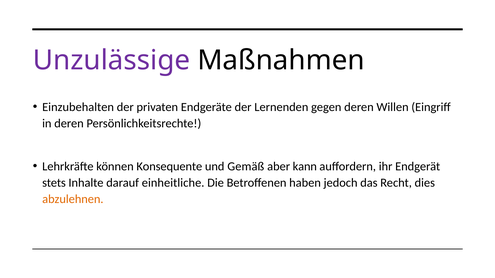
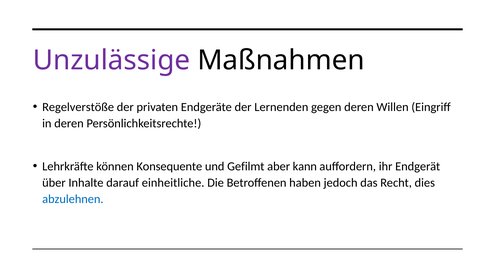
Einzubehalten: Einzubehalten -> Regelverstöße (78, 107)
Gemäß: Gemäß -> Gefilmt (246, 167)
stets: stets -> über (54, 183)
abzulehnen colour: orange -> blue (73, 199)
